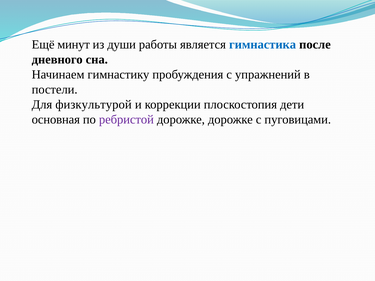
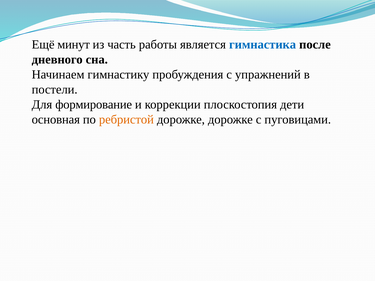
души: души -> часть (122, 45)
физкультурой: физкультурой -> формирование (94, 105)
ребристой colour: purple -> orange (126, 120)
